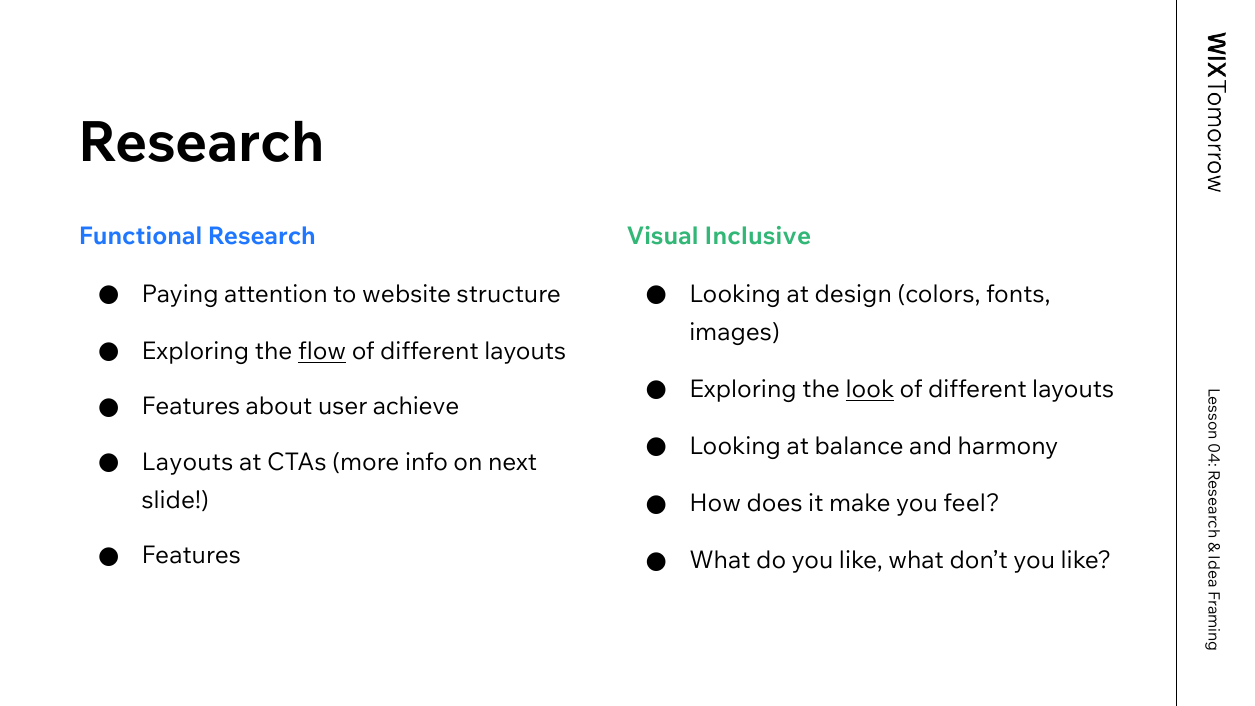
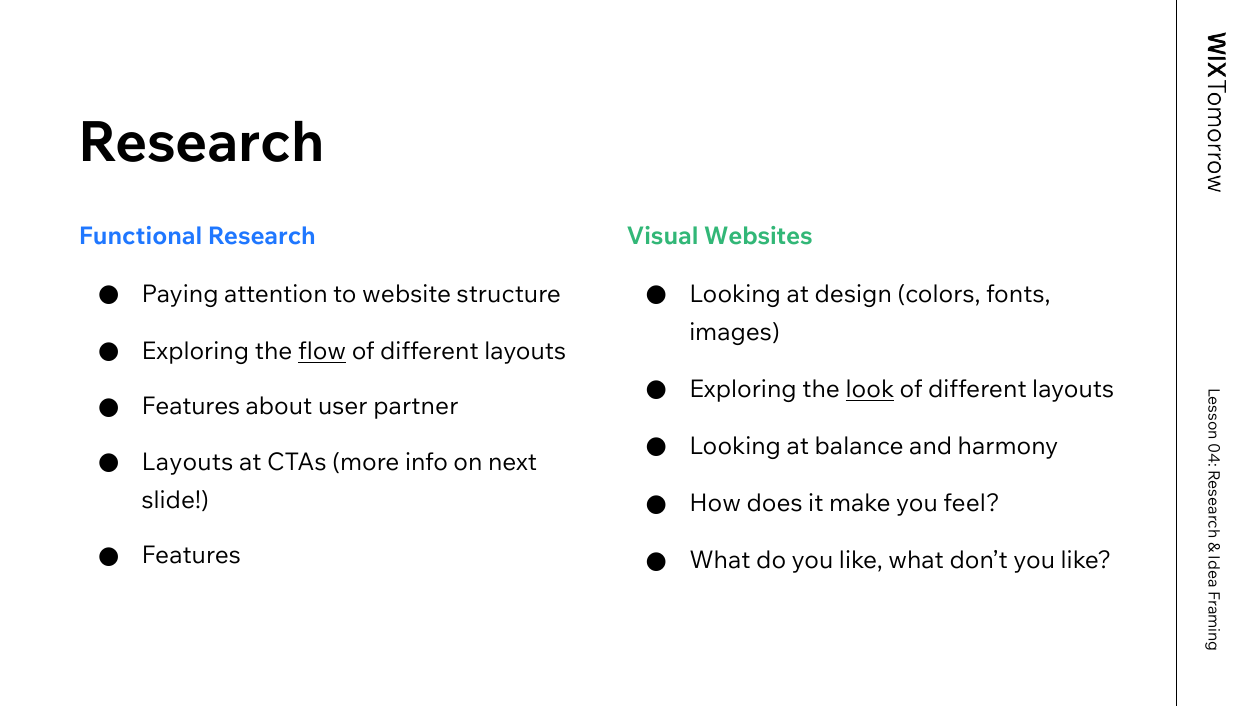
Inclusive: Inclusive -> Websites (758, 237)
achieve: achieve -> partner (416, 407)
